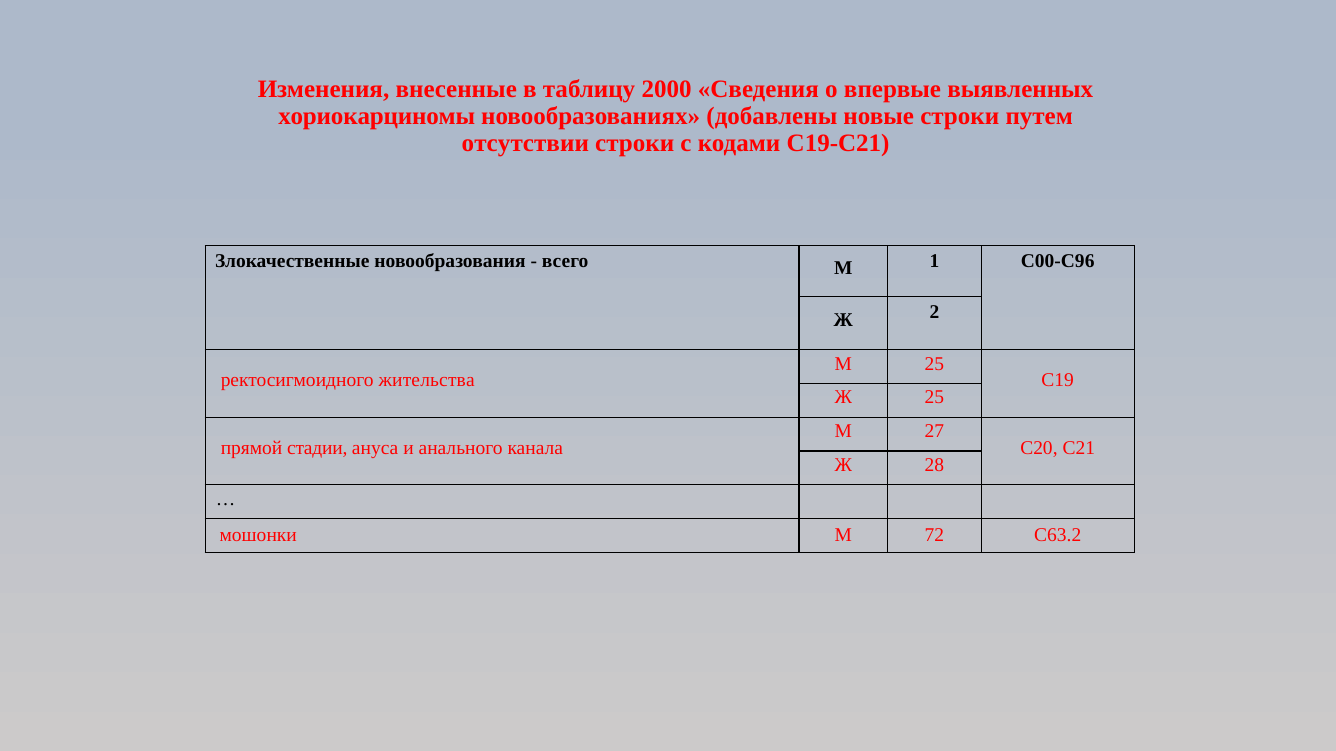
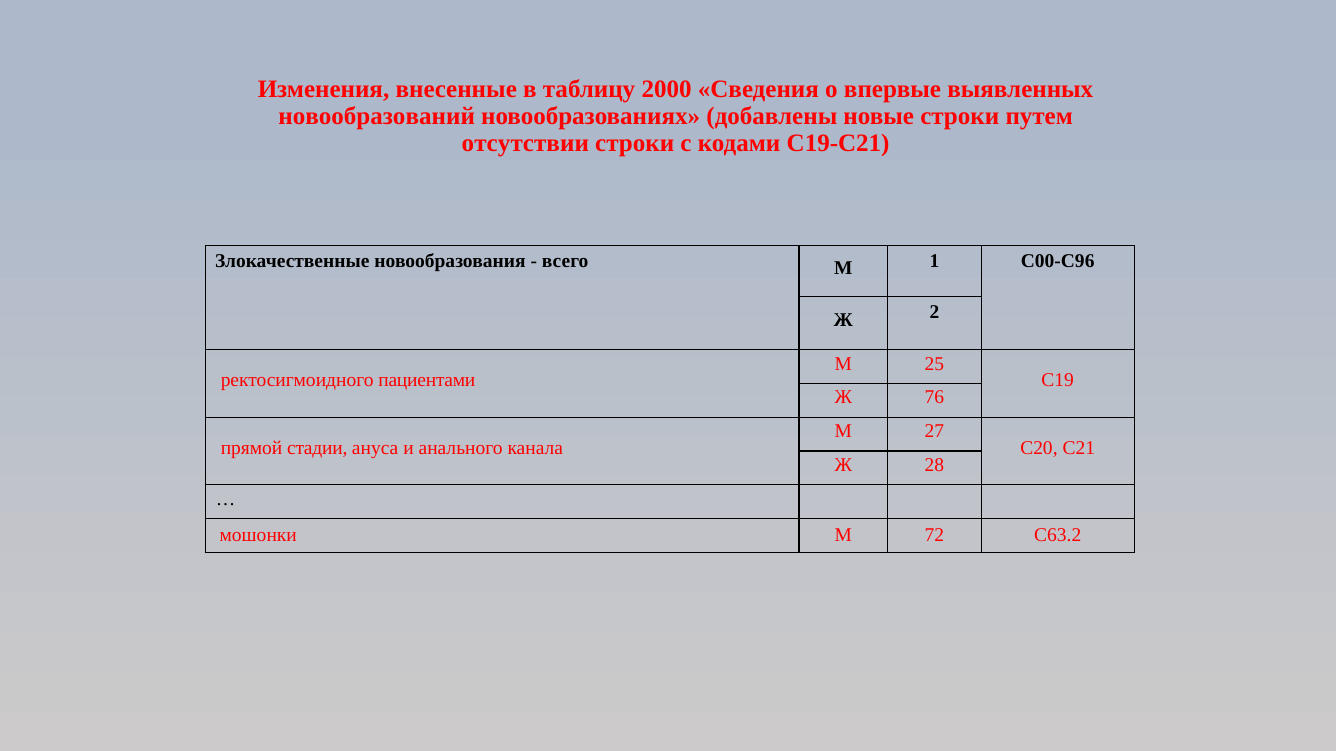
хориокарциномы: хориокарциномы -> новообразований (377, 117)
жительства: жительства -> пациентами (427, 381)
Ж 25: 25 -> 76 (934, 398)
